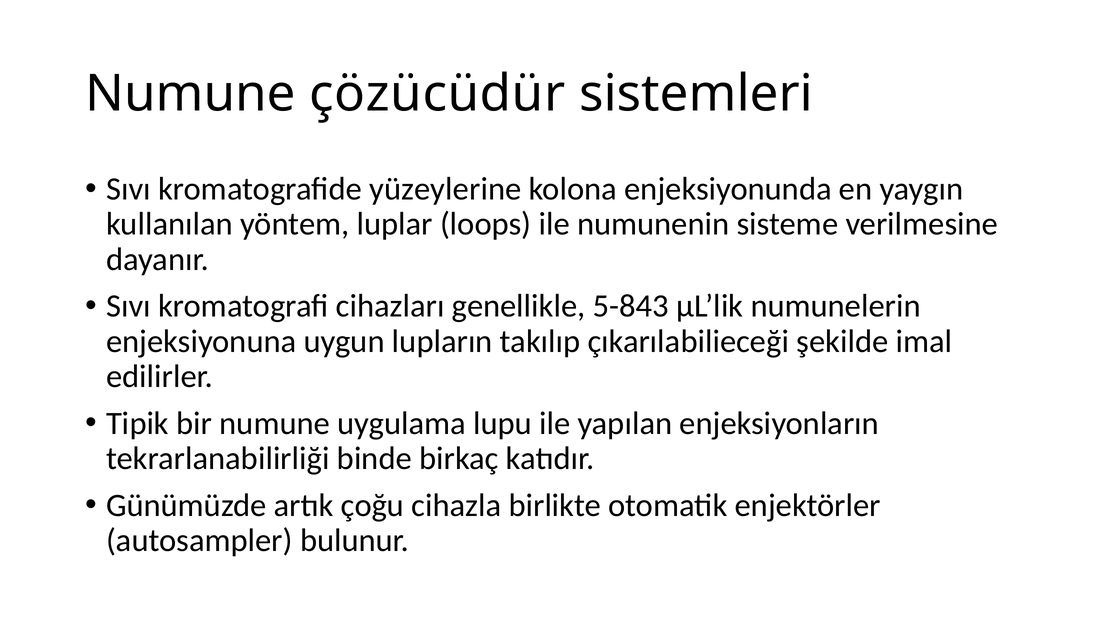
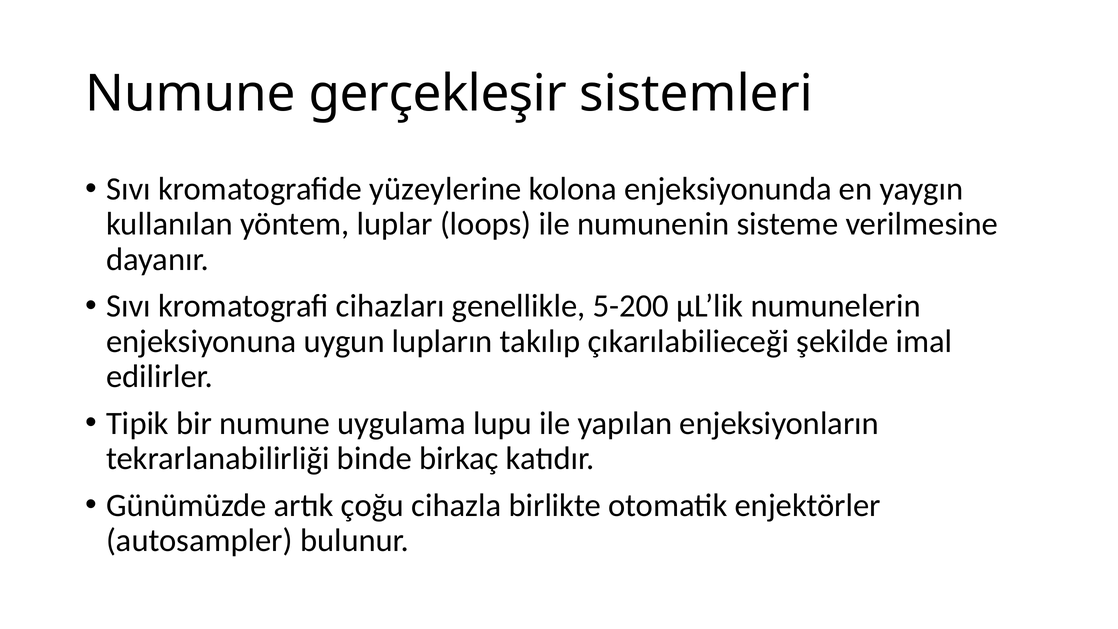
çözücüdür: çözücüdür -> gerçekleşir (438, 94)
5-843: 5-843 -> 5-200 (631, 306)
